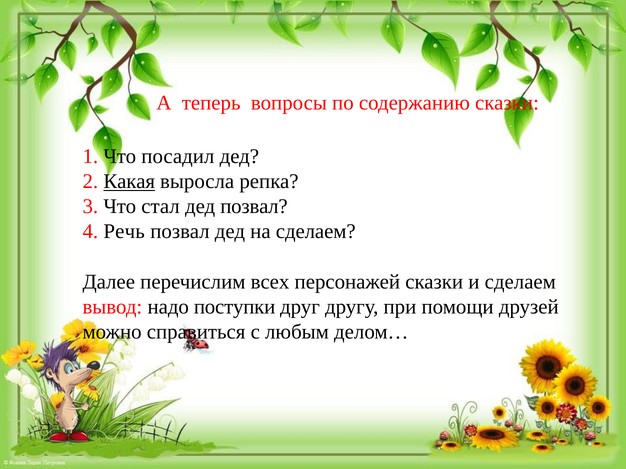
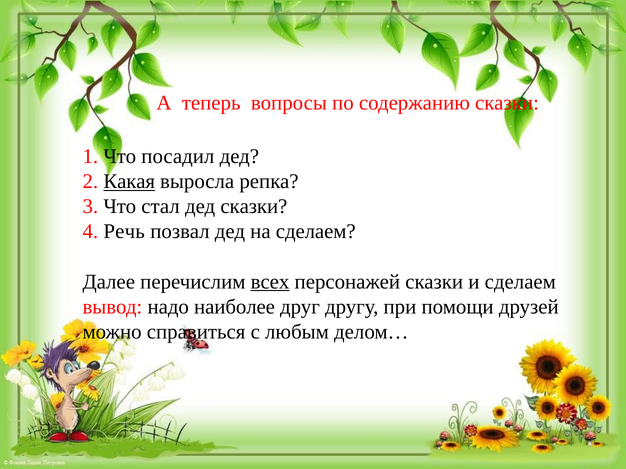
дед позвал: позвал -> сказки (254, 207)
всех underline: none -> present (270, 282)
поступки: поступки -> наиболее (235, 307)
